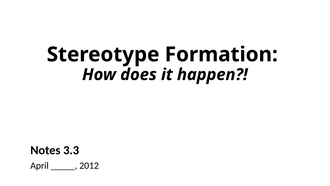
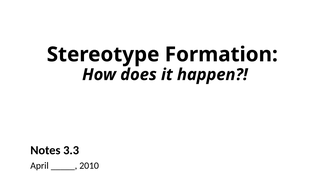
2012: 2012 -> 2010 (89, 165)
